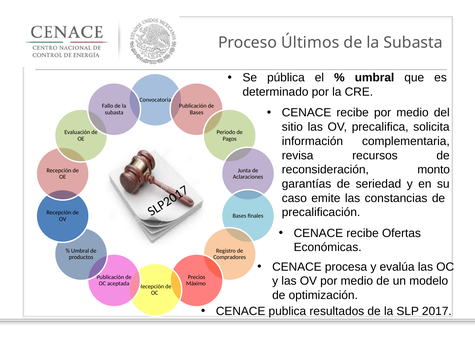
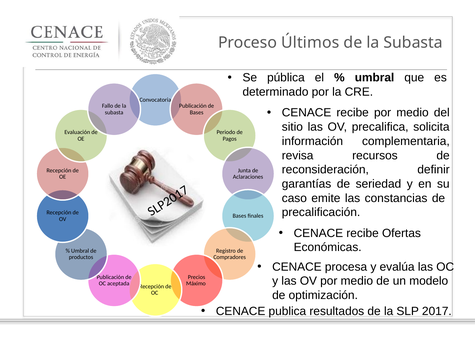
monto: monto -> definir (434, 170)
